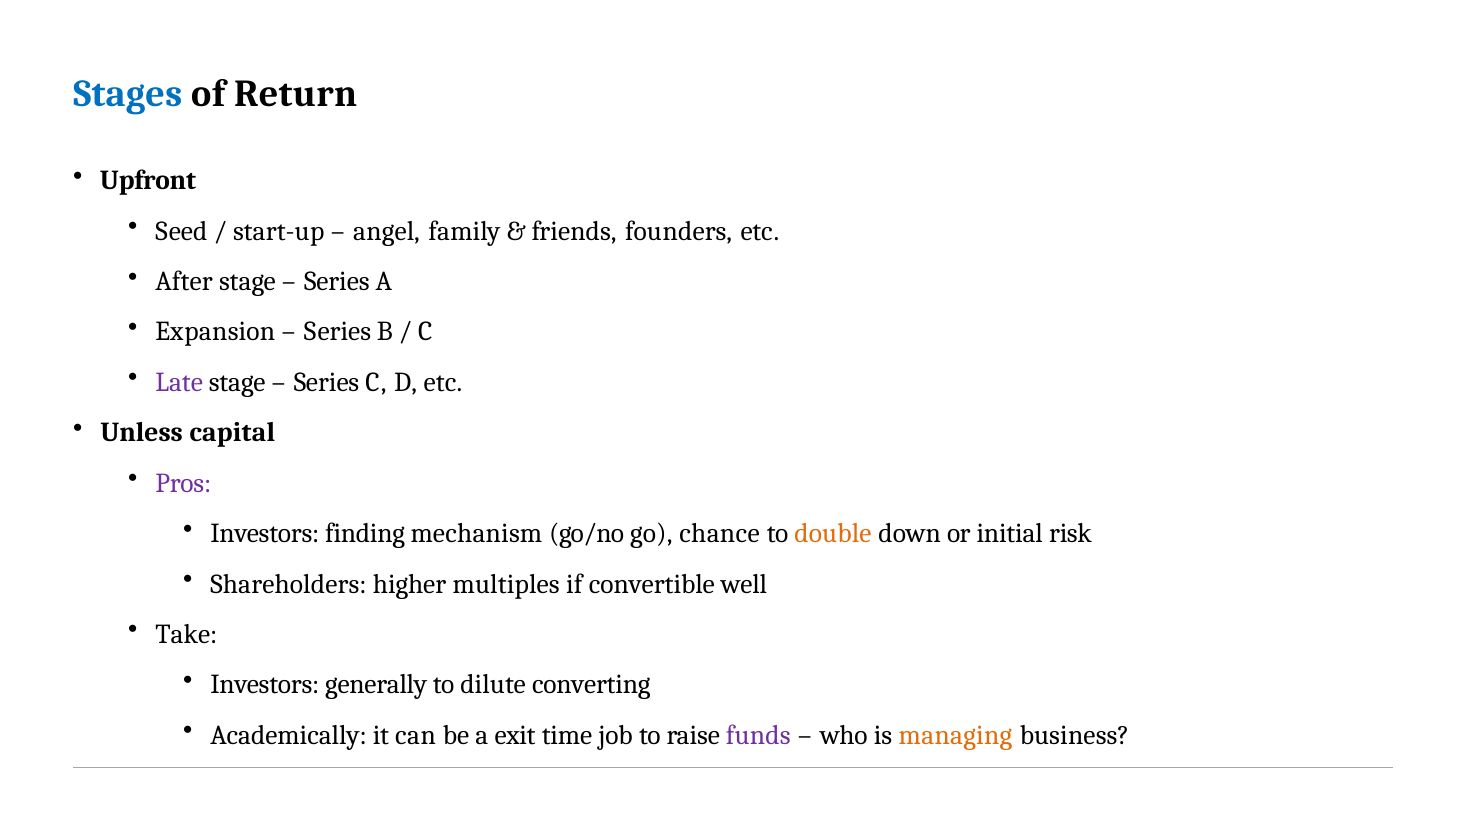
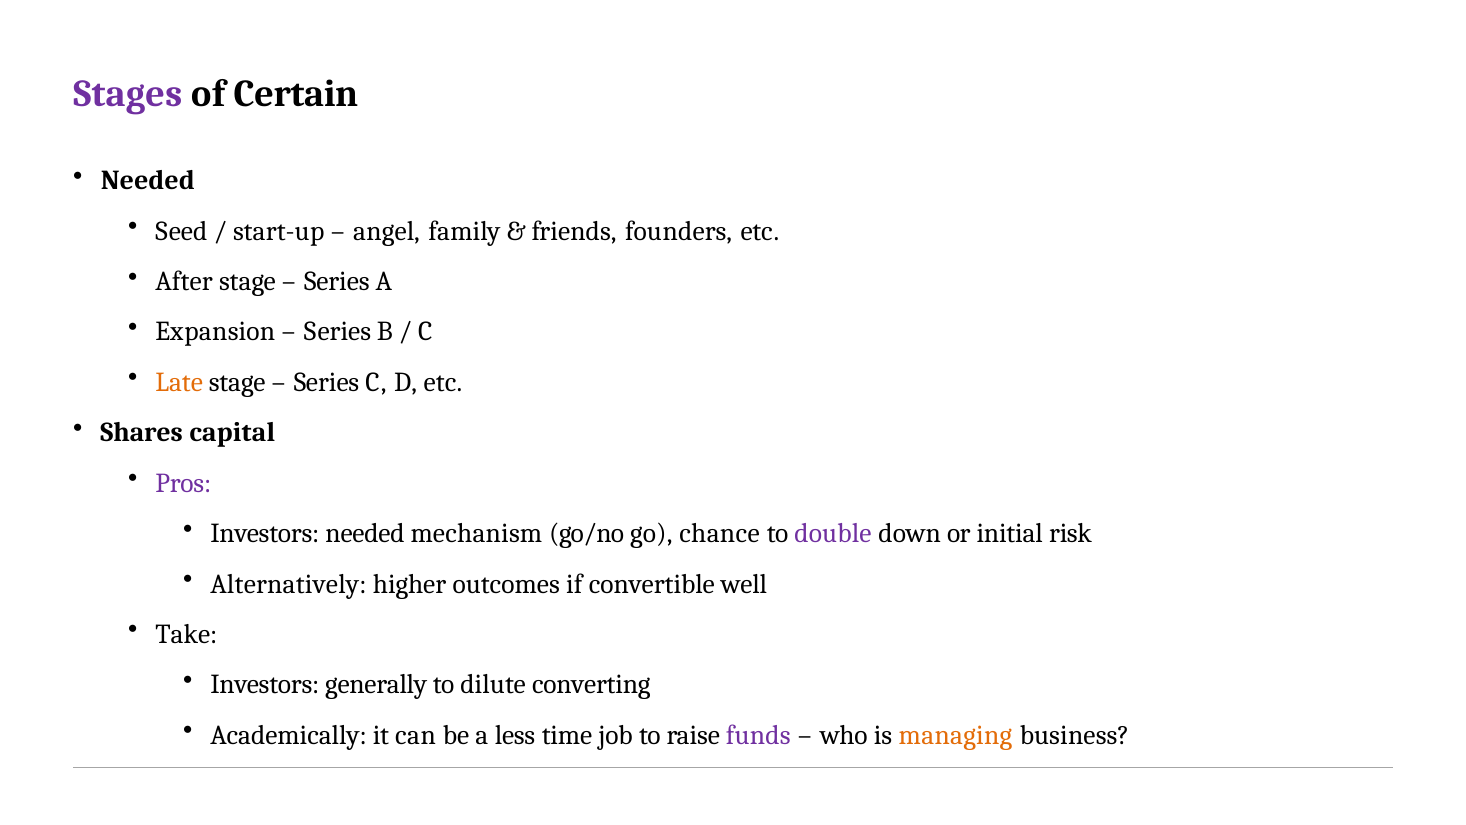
Stages colour: blue -> purple (128, 94)
Return: Return -> Certain (296, 94)
Upfront: Upfront -> Needed (148, 181)
Late colour: purple -> orange (179, 382)
Unless: Unless -> Shares (142, 432)
Investors finding: finding -> needed (365, 533)
double colour: orange -> purple (833, 533)
Shareholders: Shareholders -> Alternatively (288, 584)
multiples: multiples -> outcomes (506, 584)
exit: exit -> less (515, 735)
